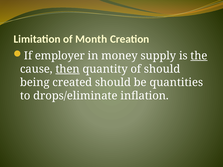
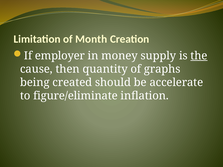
then underline: present -> none (68, 69)
of should: should -> graphs (162, 69)
quantities: quantities -> accelerate (176, 83)
drops/eliminate: drops/eliminate -> figure/eliminate (75, 96)
